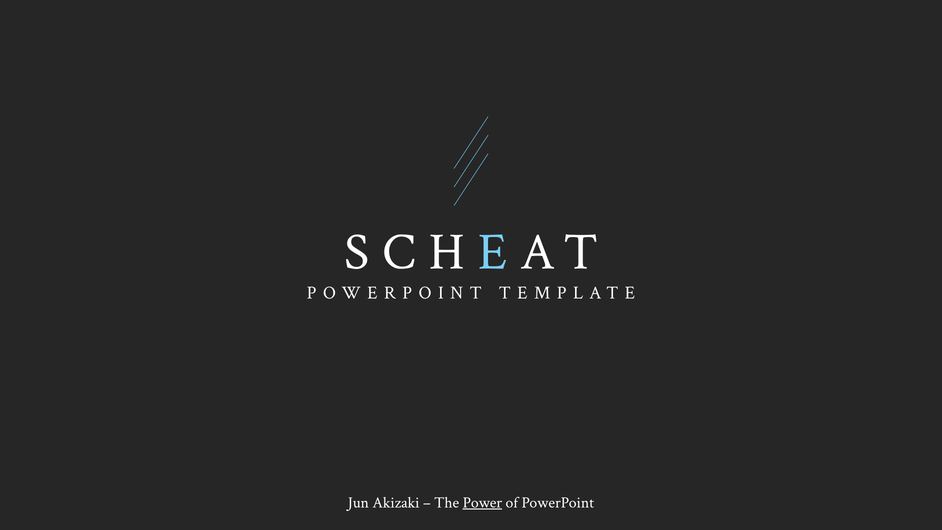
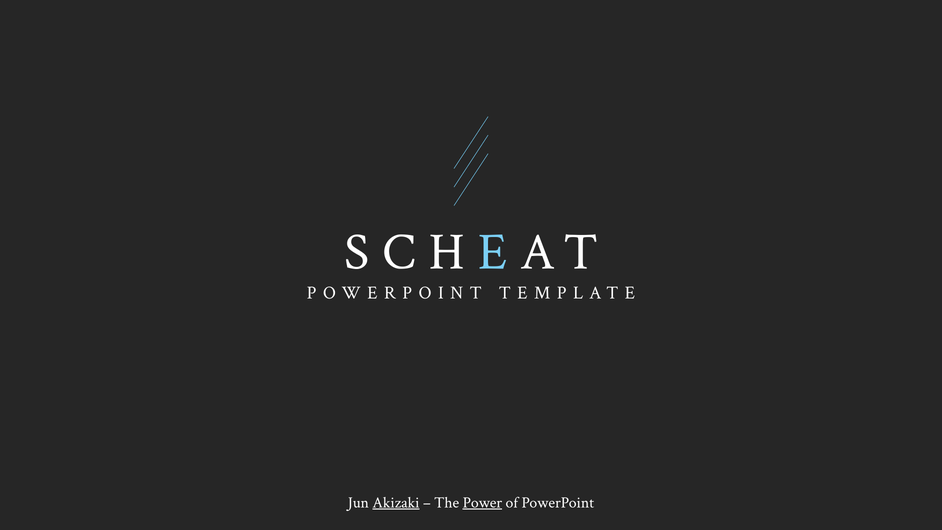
Akizaki underline: none -> present (396, 502)
